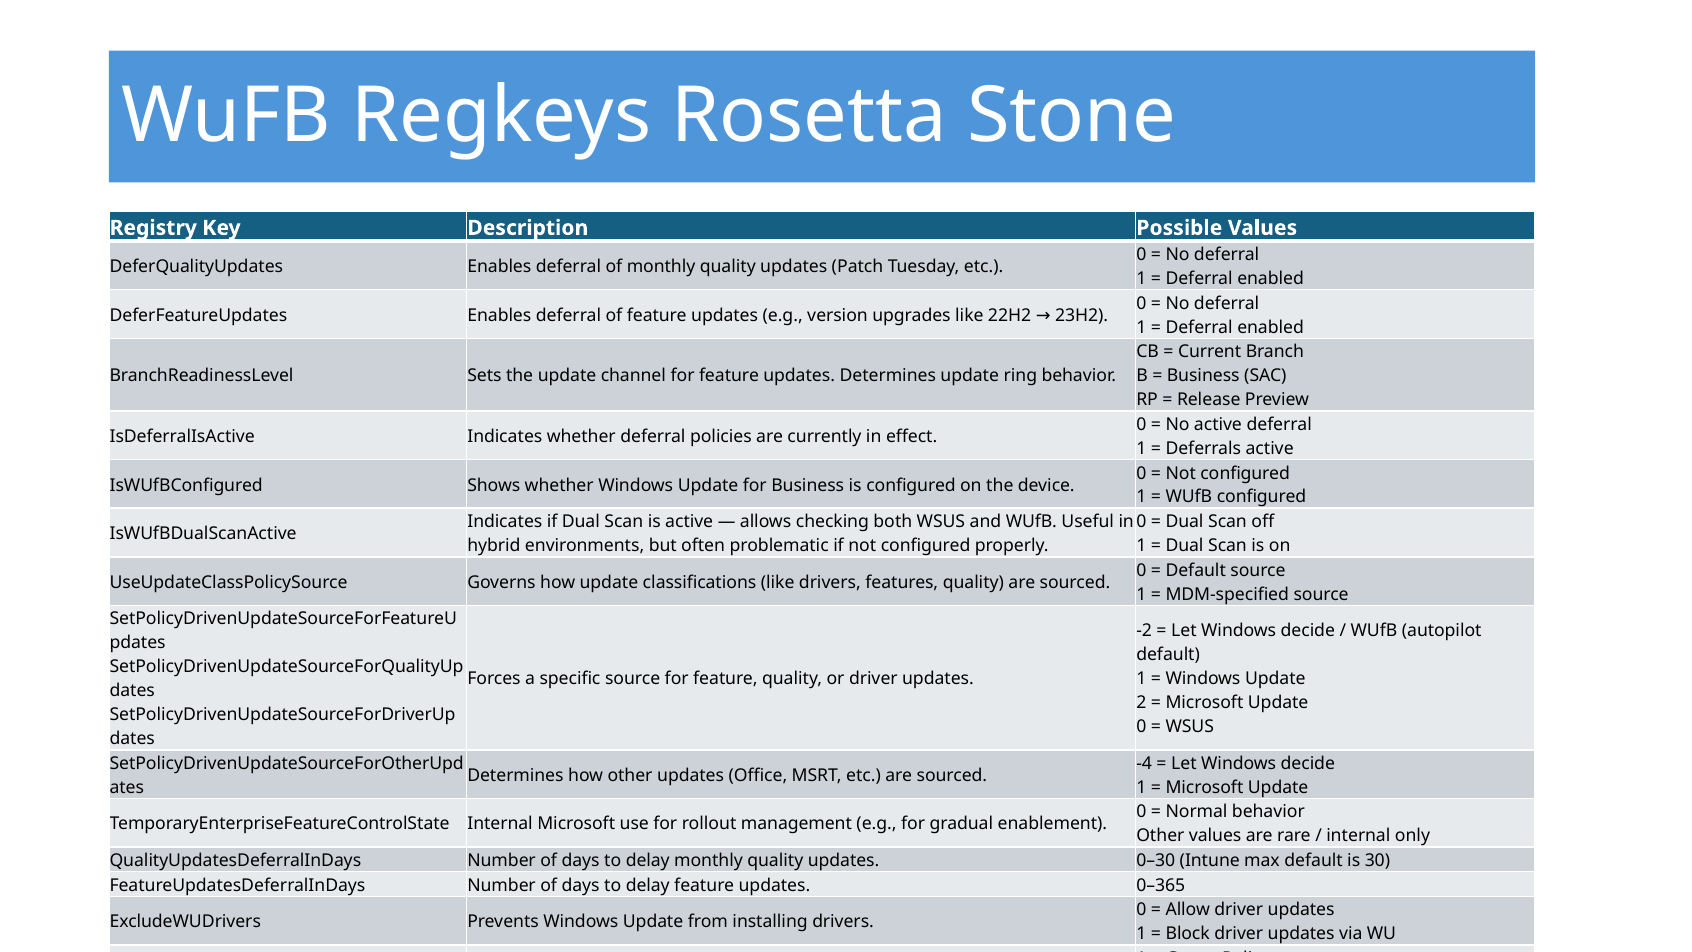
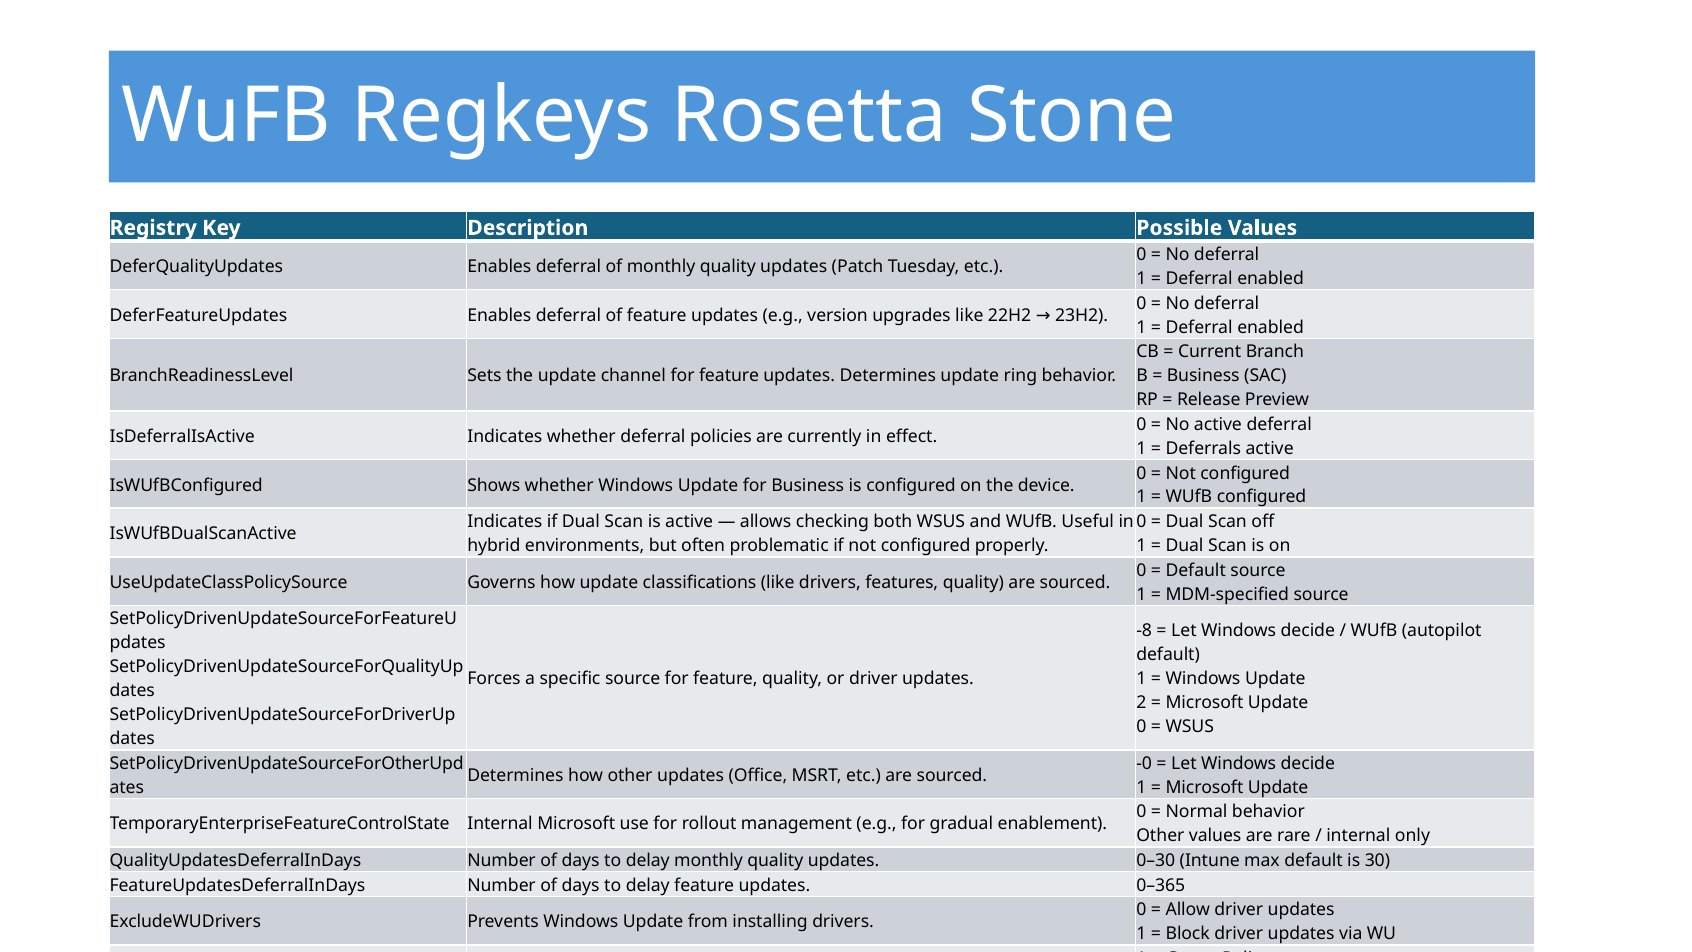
-2: -2 -> -8 (1144, 631)
-4: -4 -> -0 (1144, 763)
